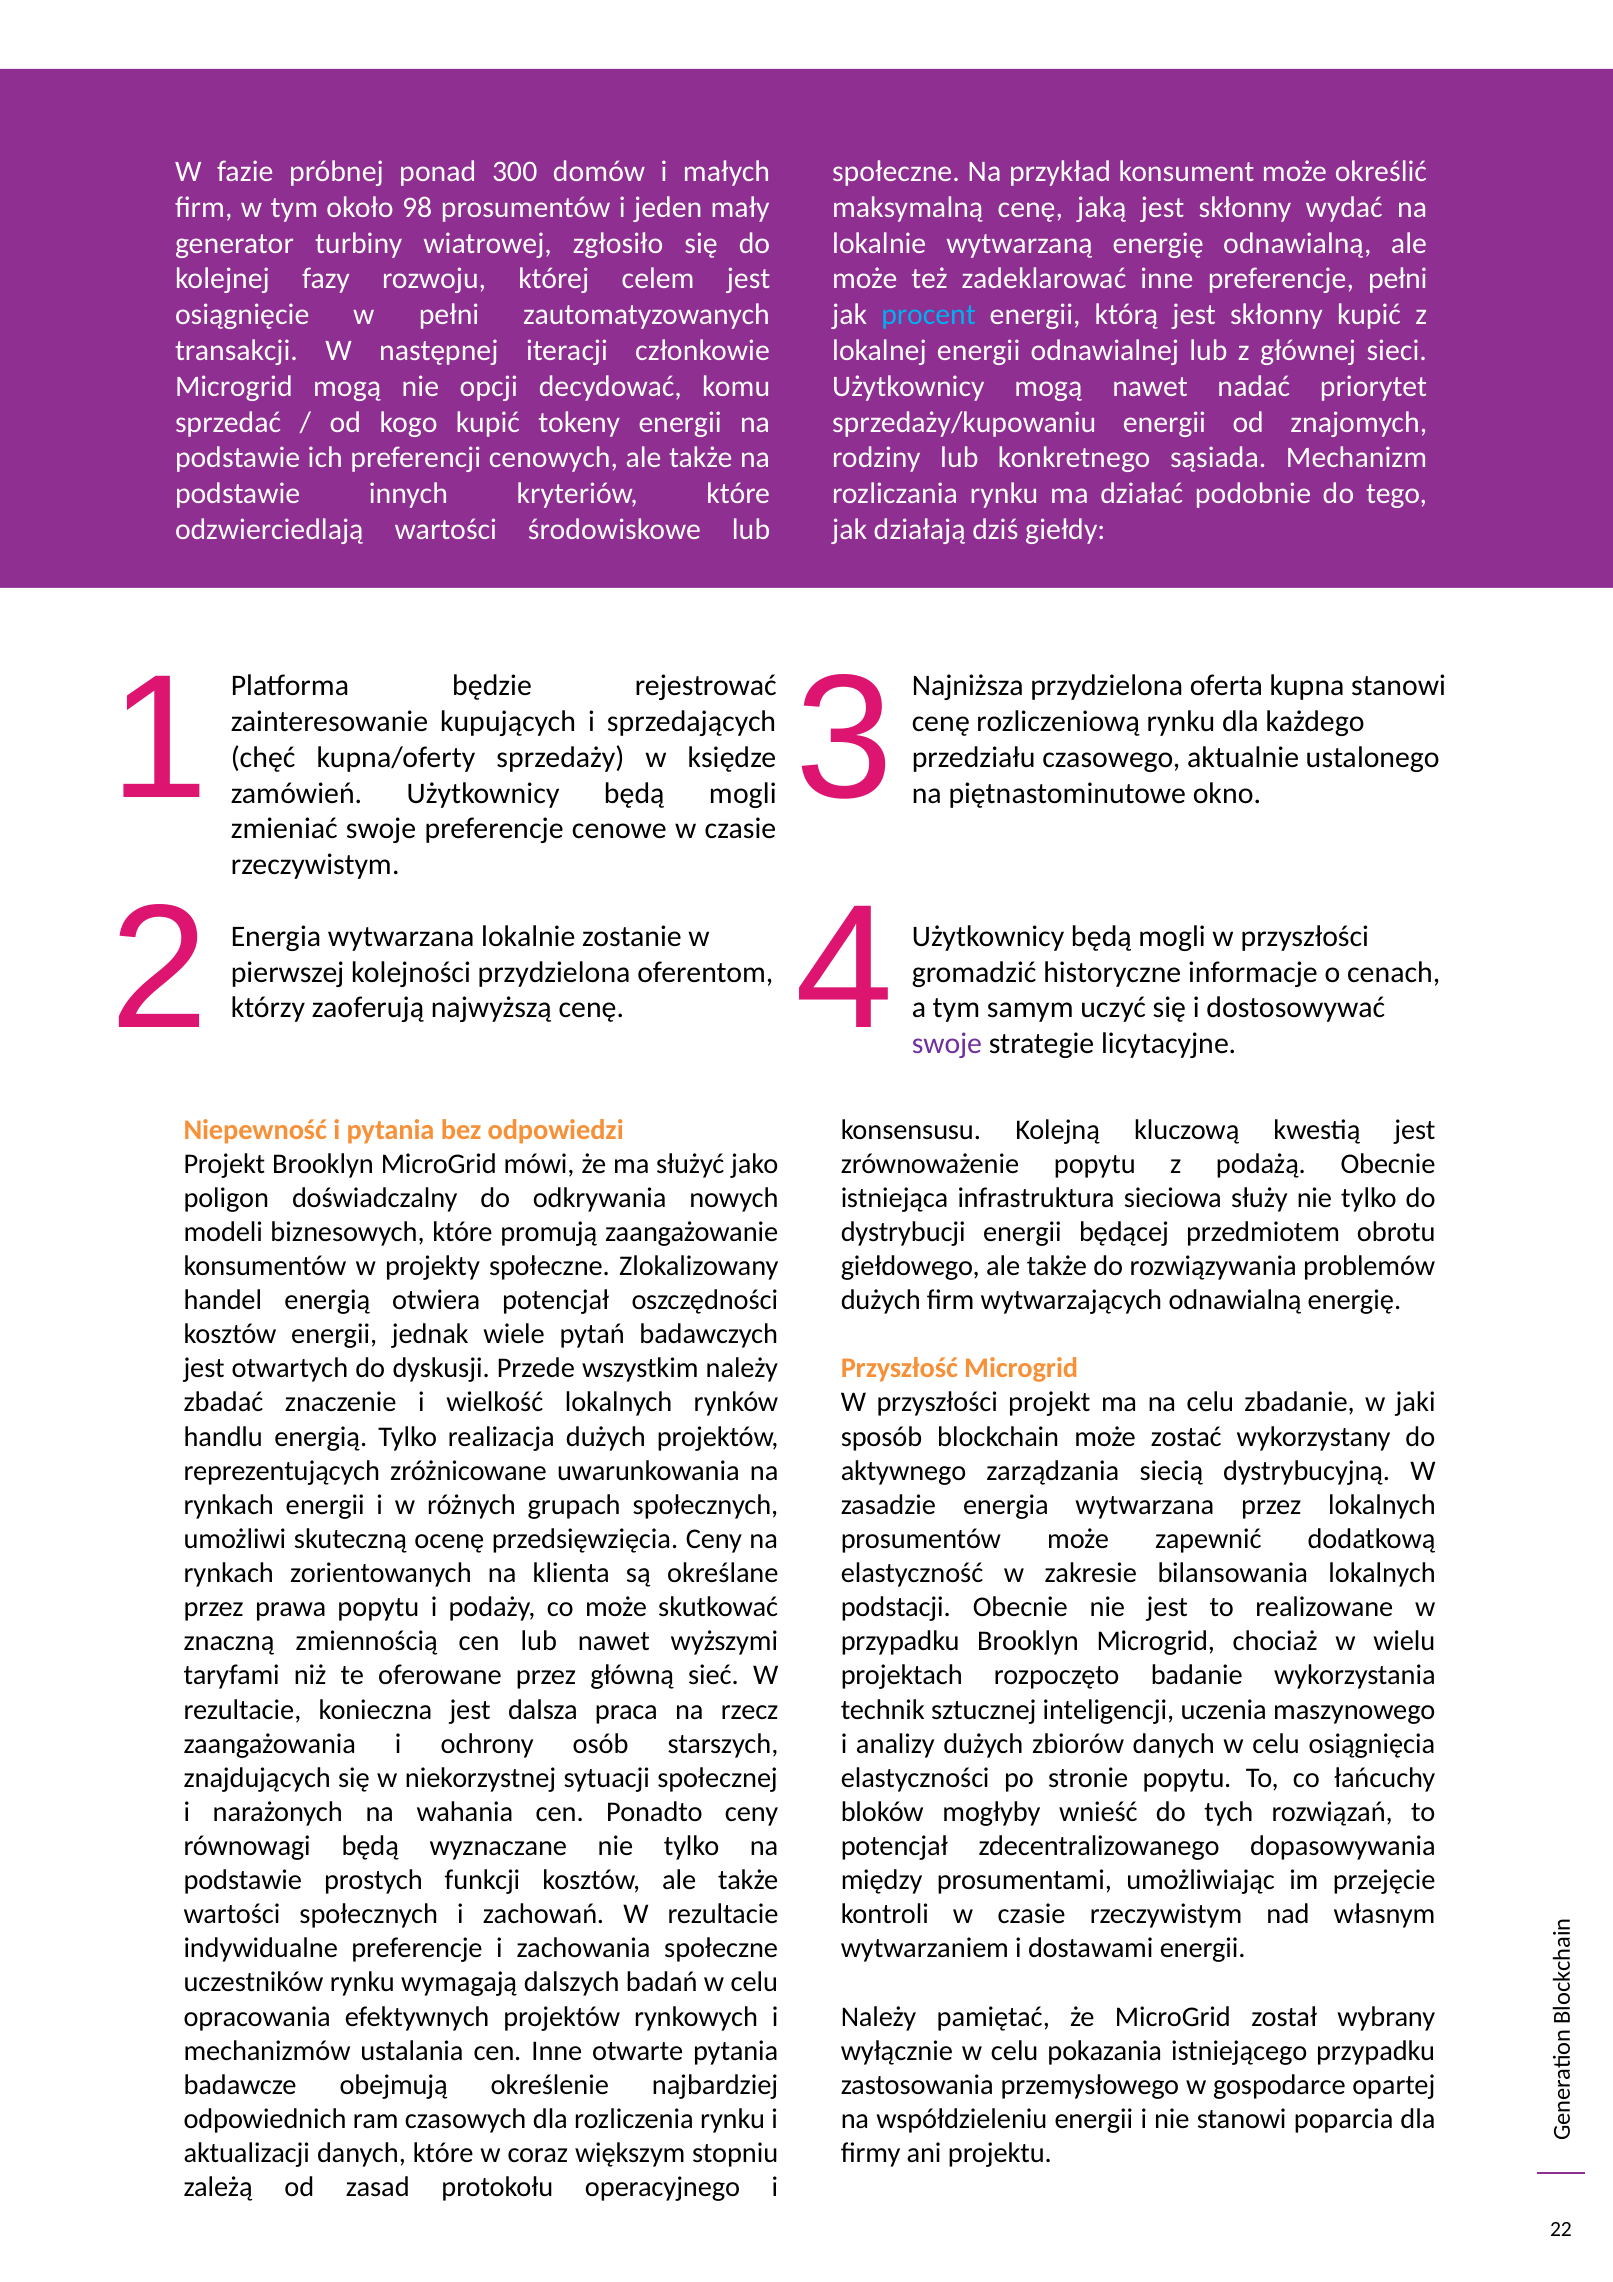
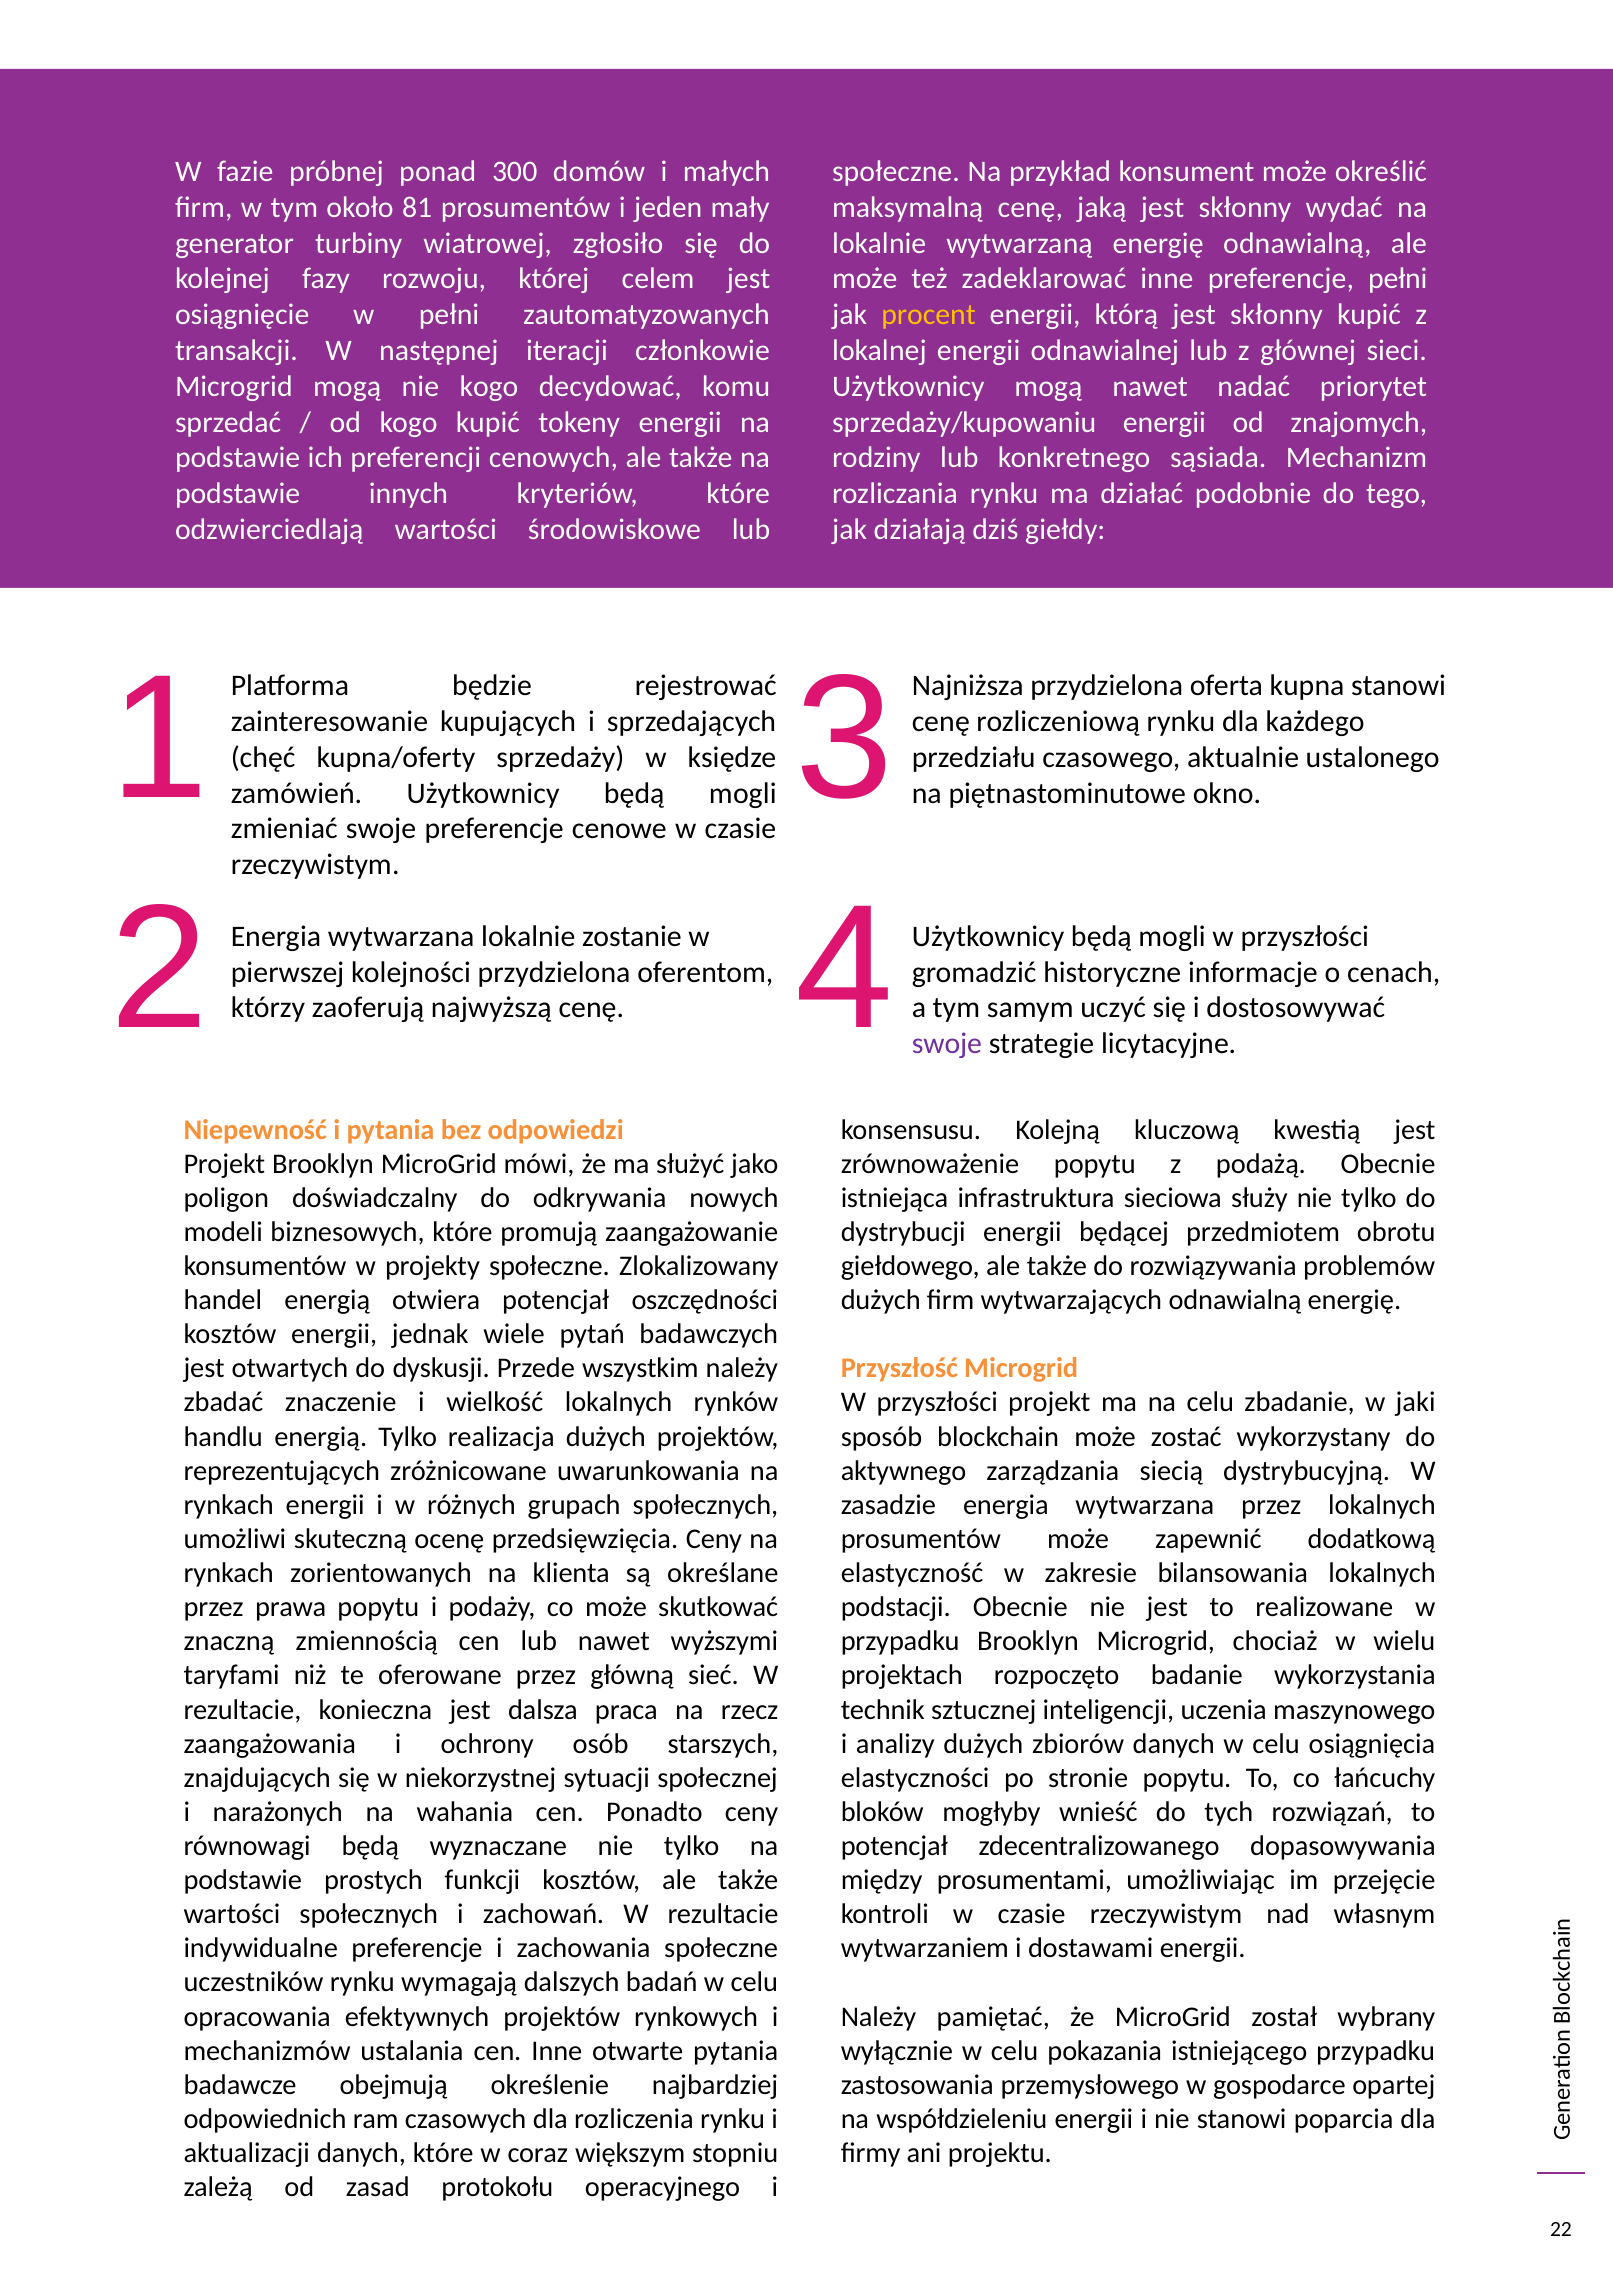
98: 98 -> 81 (417, 207)
procent colour: light blue -> yellow (928, 315)
nie opcji: opcji -> kogo (489, 386)
